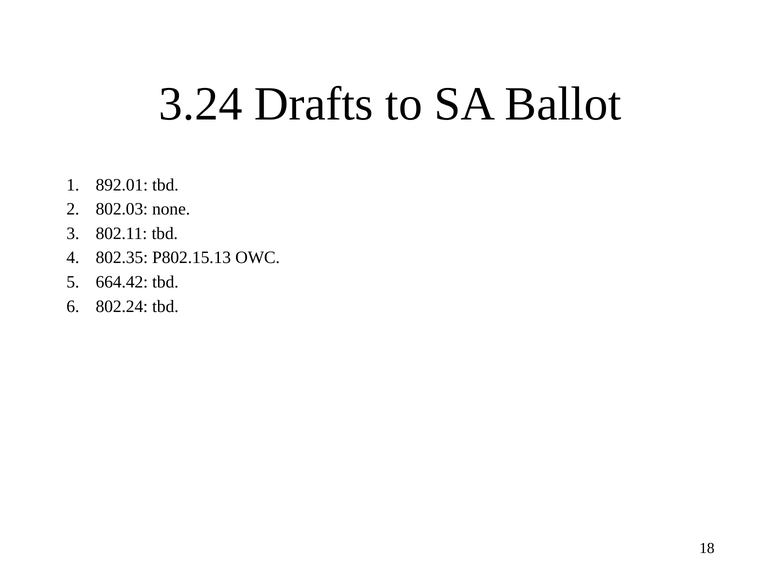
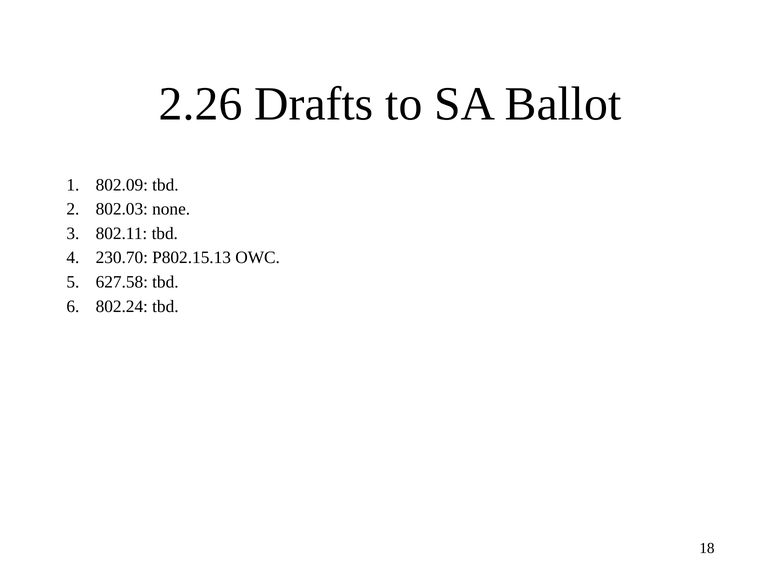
3.24: 3.24 -> 2.26 (201, 104)
892.01: 892.01 -> 802.09 (122, 185)
802.35: 802.35 -> 230.70 (122, 258)
664.42: 664.42 -> 627.58 (122, 282)
